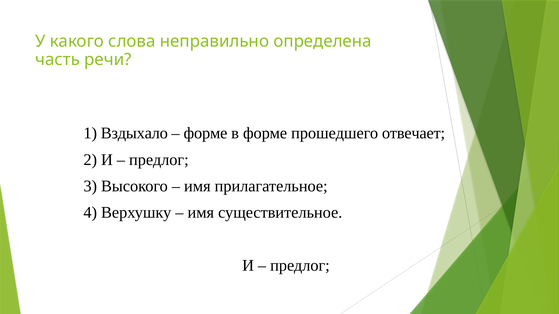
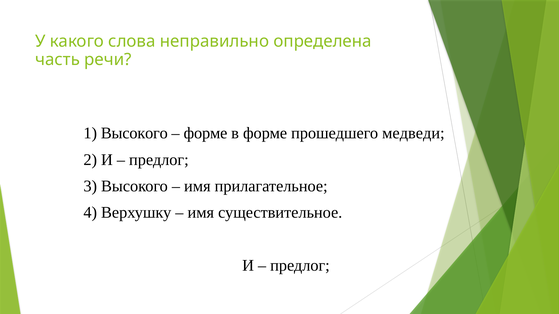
1 Вздыхало: Вздыхало -> Высокого (134, 133)
отвечает: отвечает -> медведи (413, 133)
